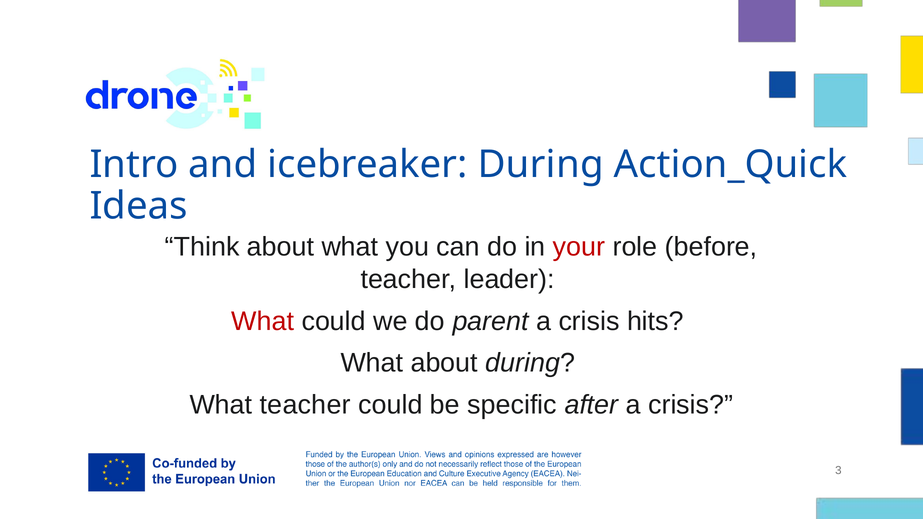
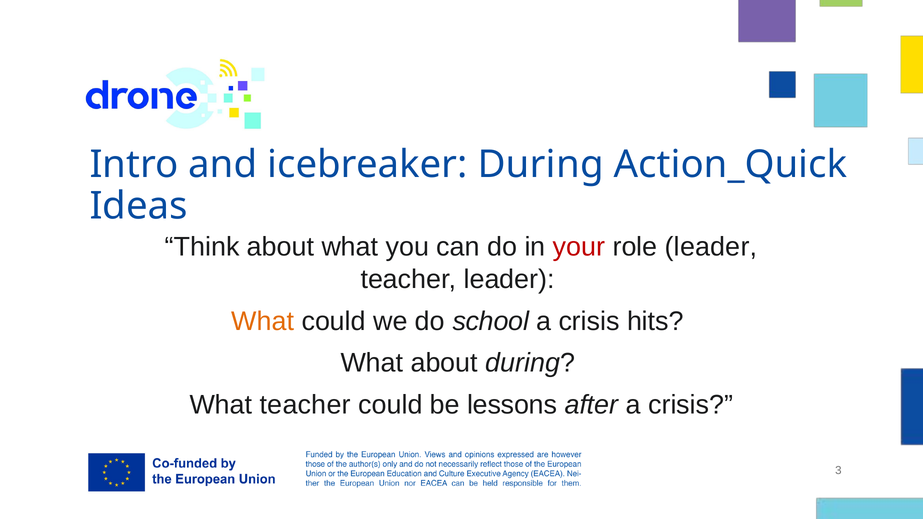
role before: before -> leader (711, 247)
What colour: red -> orange (263, 321)
parent: parent -> school (491, 321)
specific: specific -> lessons (512, 405)
